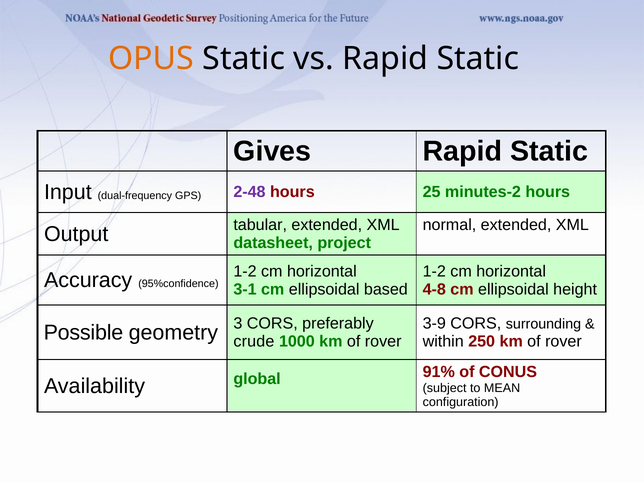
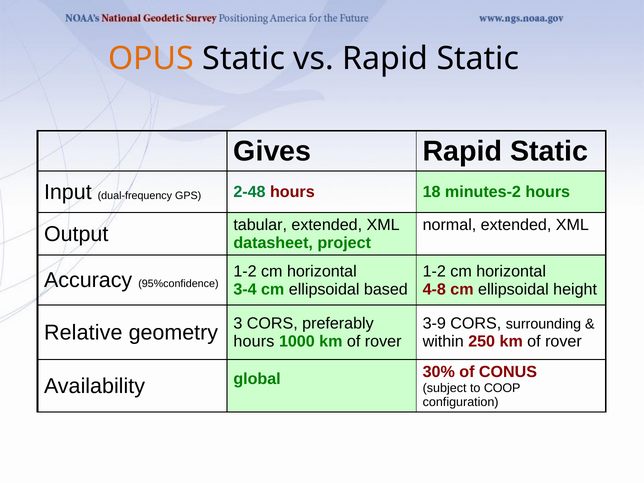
2-48 colour: purple -> green (249, 192)
25: 25 -> 18 (432, 192)
3-1: 3-1 -> 3-4 (245, 289)
Possible: Possible -> Relative (83, 333)
crude: crude -> hours (254, 341)
91%: 91% -> 30% (439, 372)
MEAN: MEAN -> COOP (502, 388)
